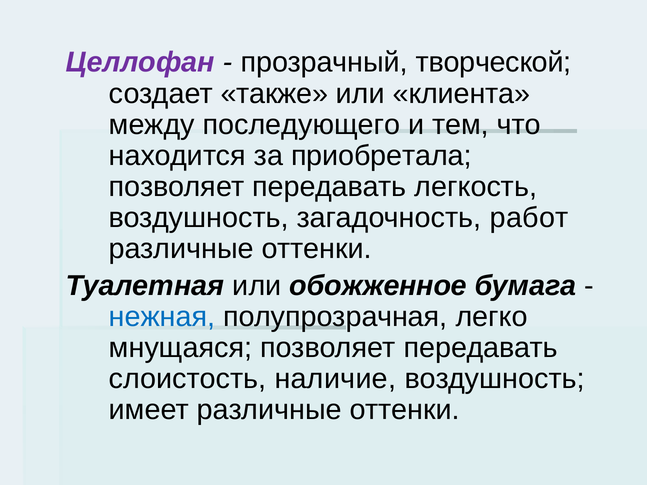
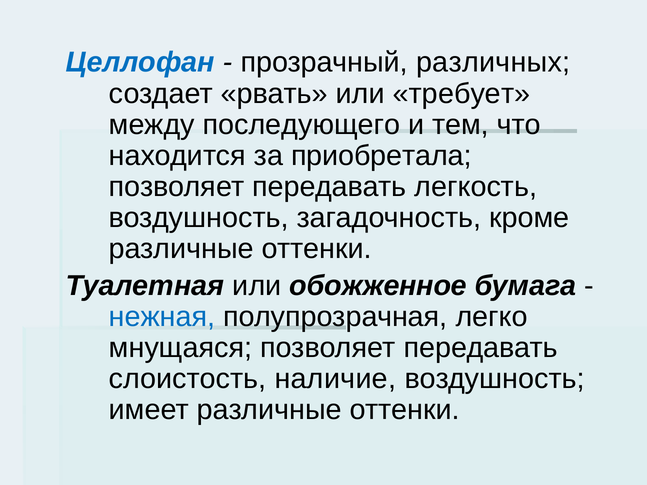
Целлофан colour: purple -> blue (140, 63)
творческой: творческой -> различных (493, 63)
также: также -> рвать (274, 94)
клиента: клиента -> требует (461, 94)
работ: работ -> кроме (529, 218)
